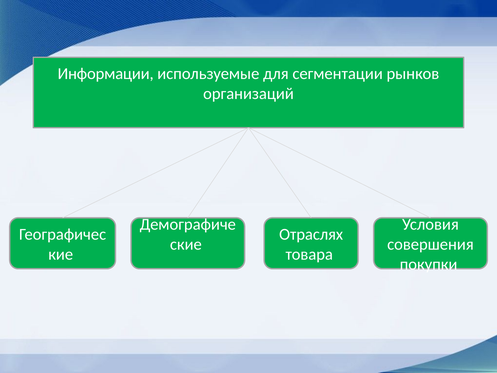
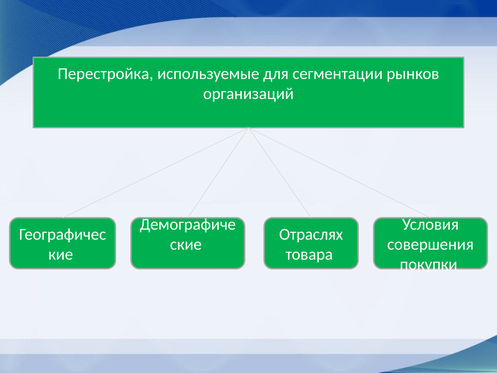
Информации: Информации -> Перестройка (106, 74)
